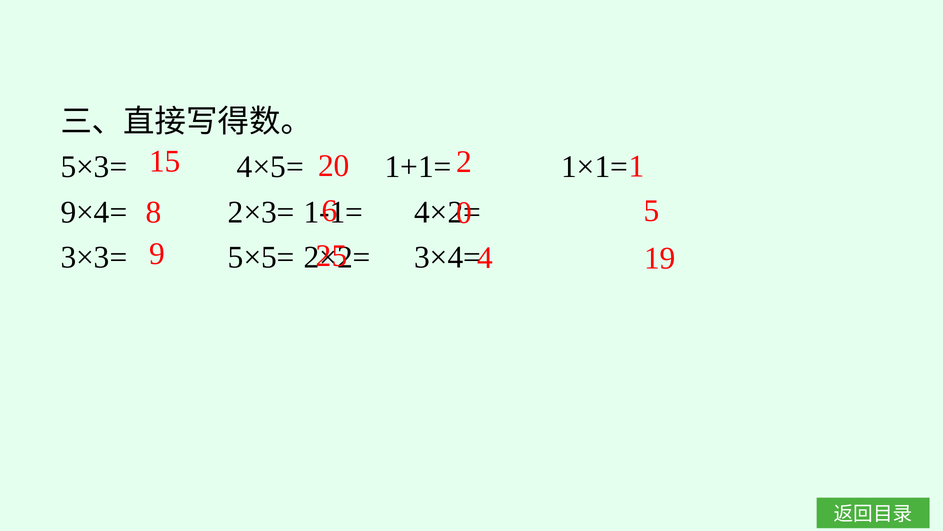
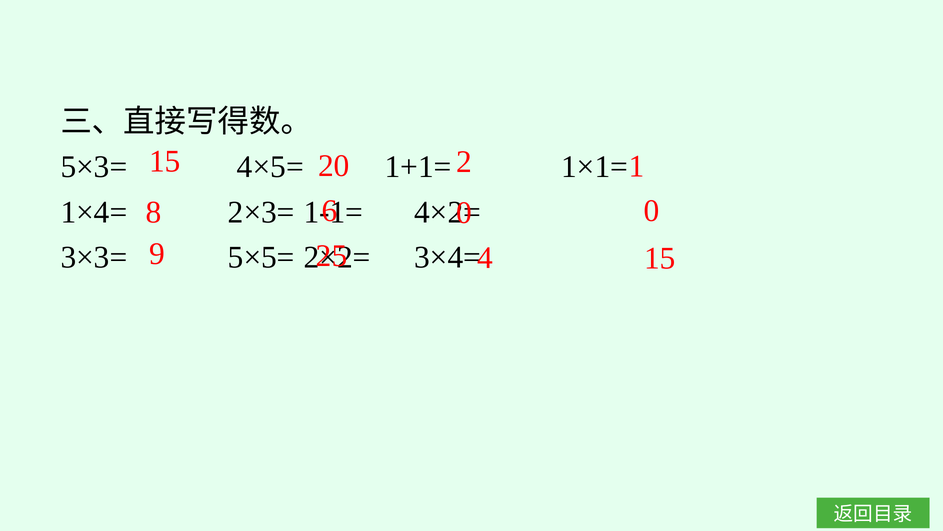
9×4=: 9×4= -> 1×4= (94, 212)
5: 5 -> 0 (652, 211)
4 19: 19 -> 15 (660, 258)
